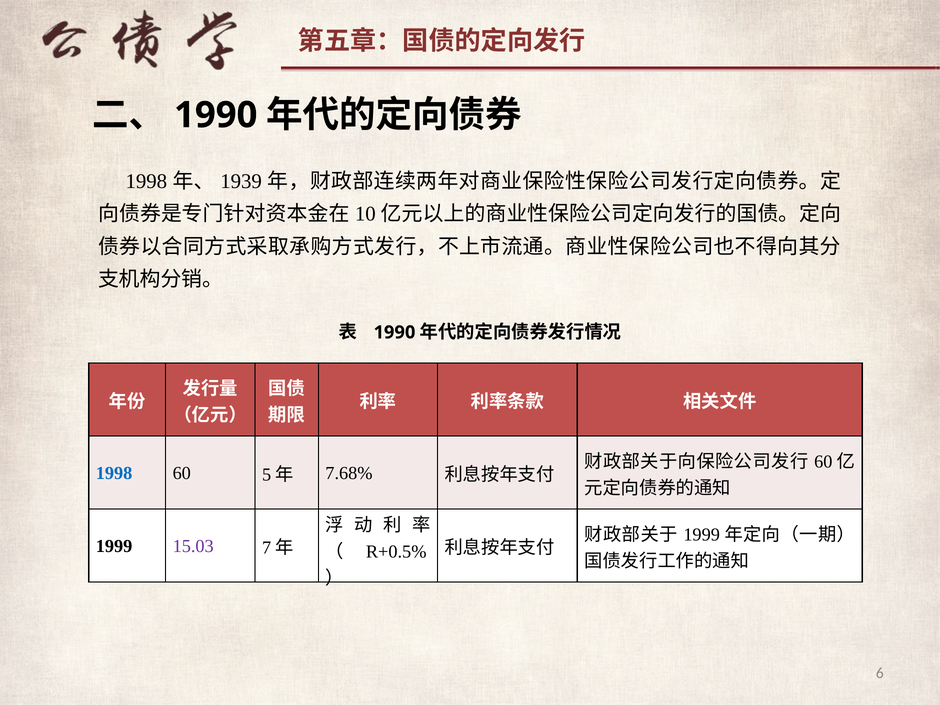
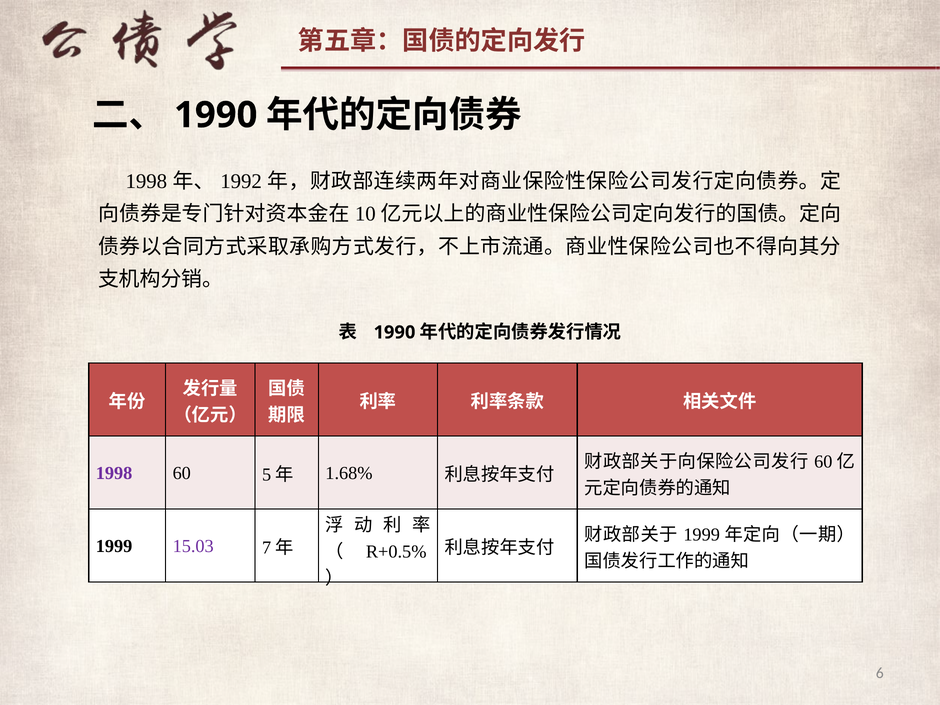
1939: 1939 -> 1992 (241, 181)
1998 colour: blue -> purple (114, 473)
7.68%: 7.68% -> 1.68% (349, 473)
